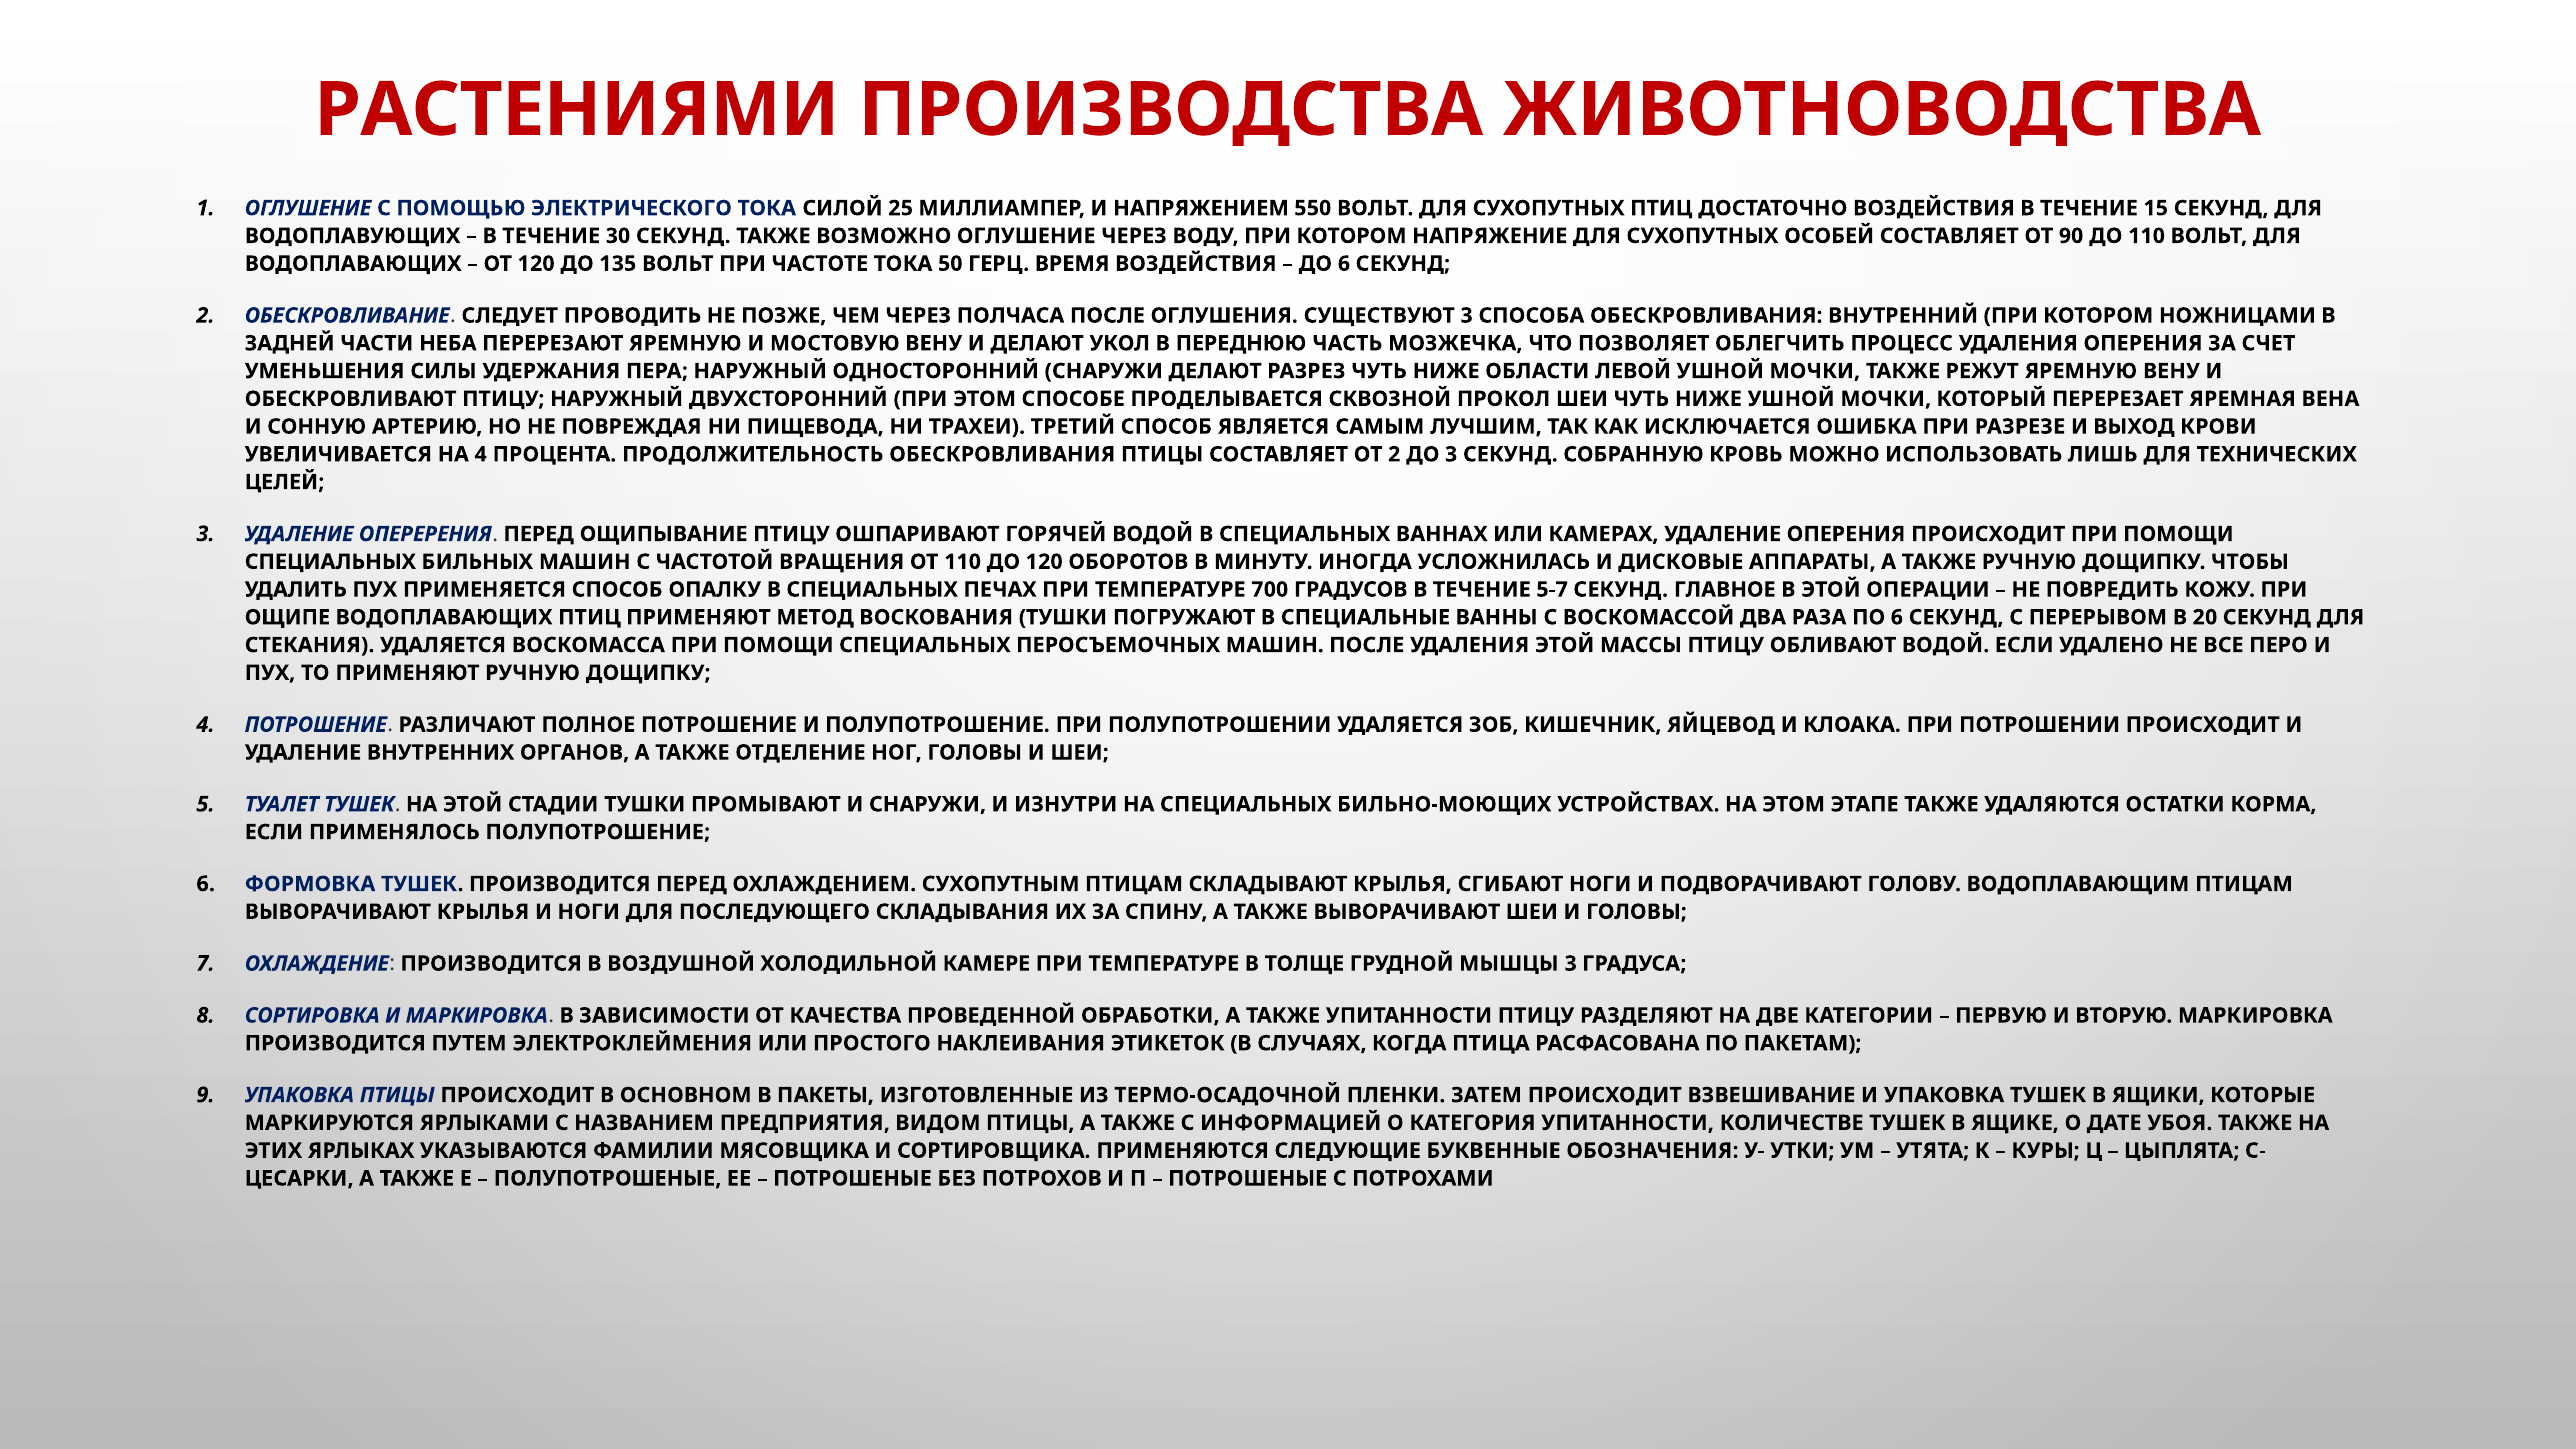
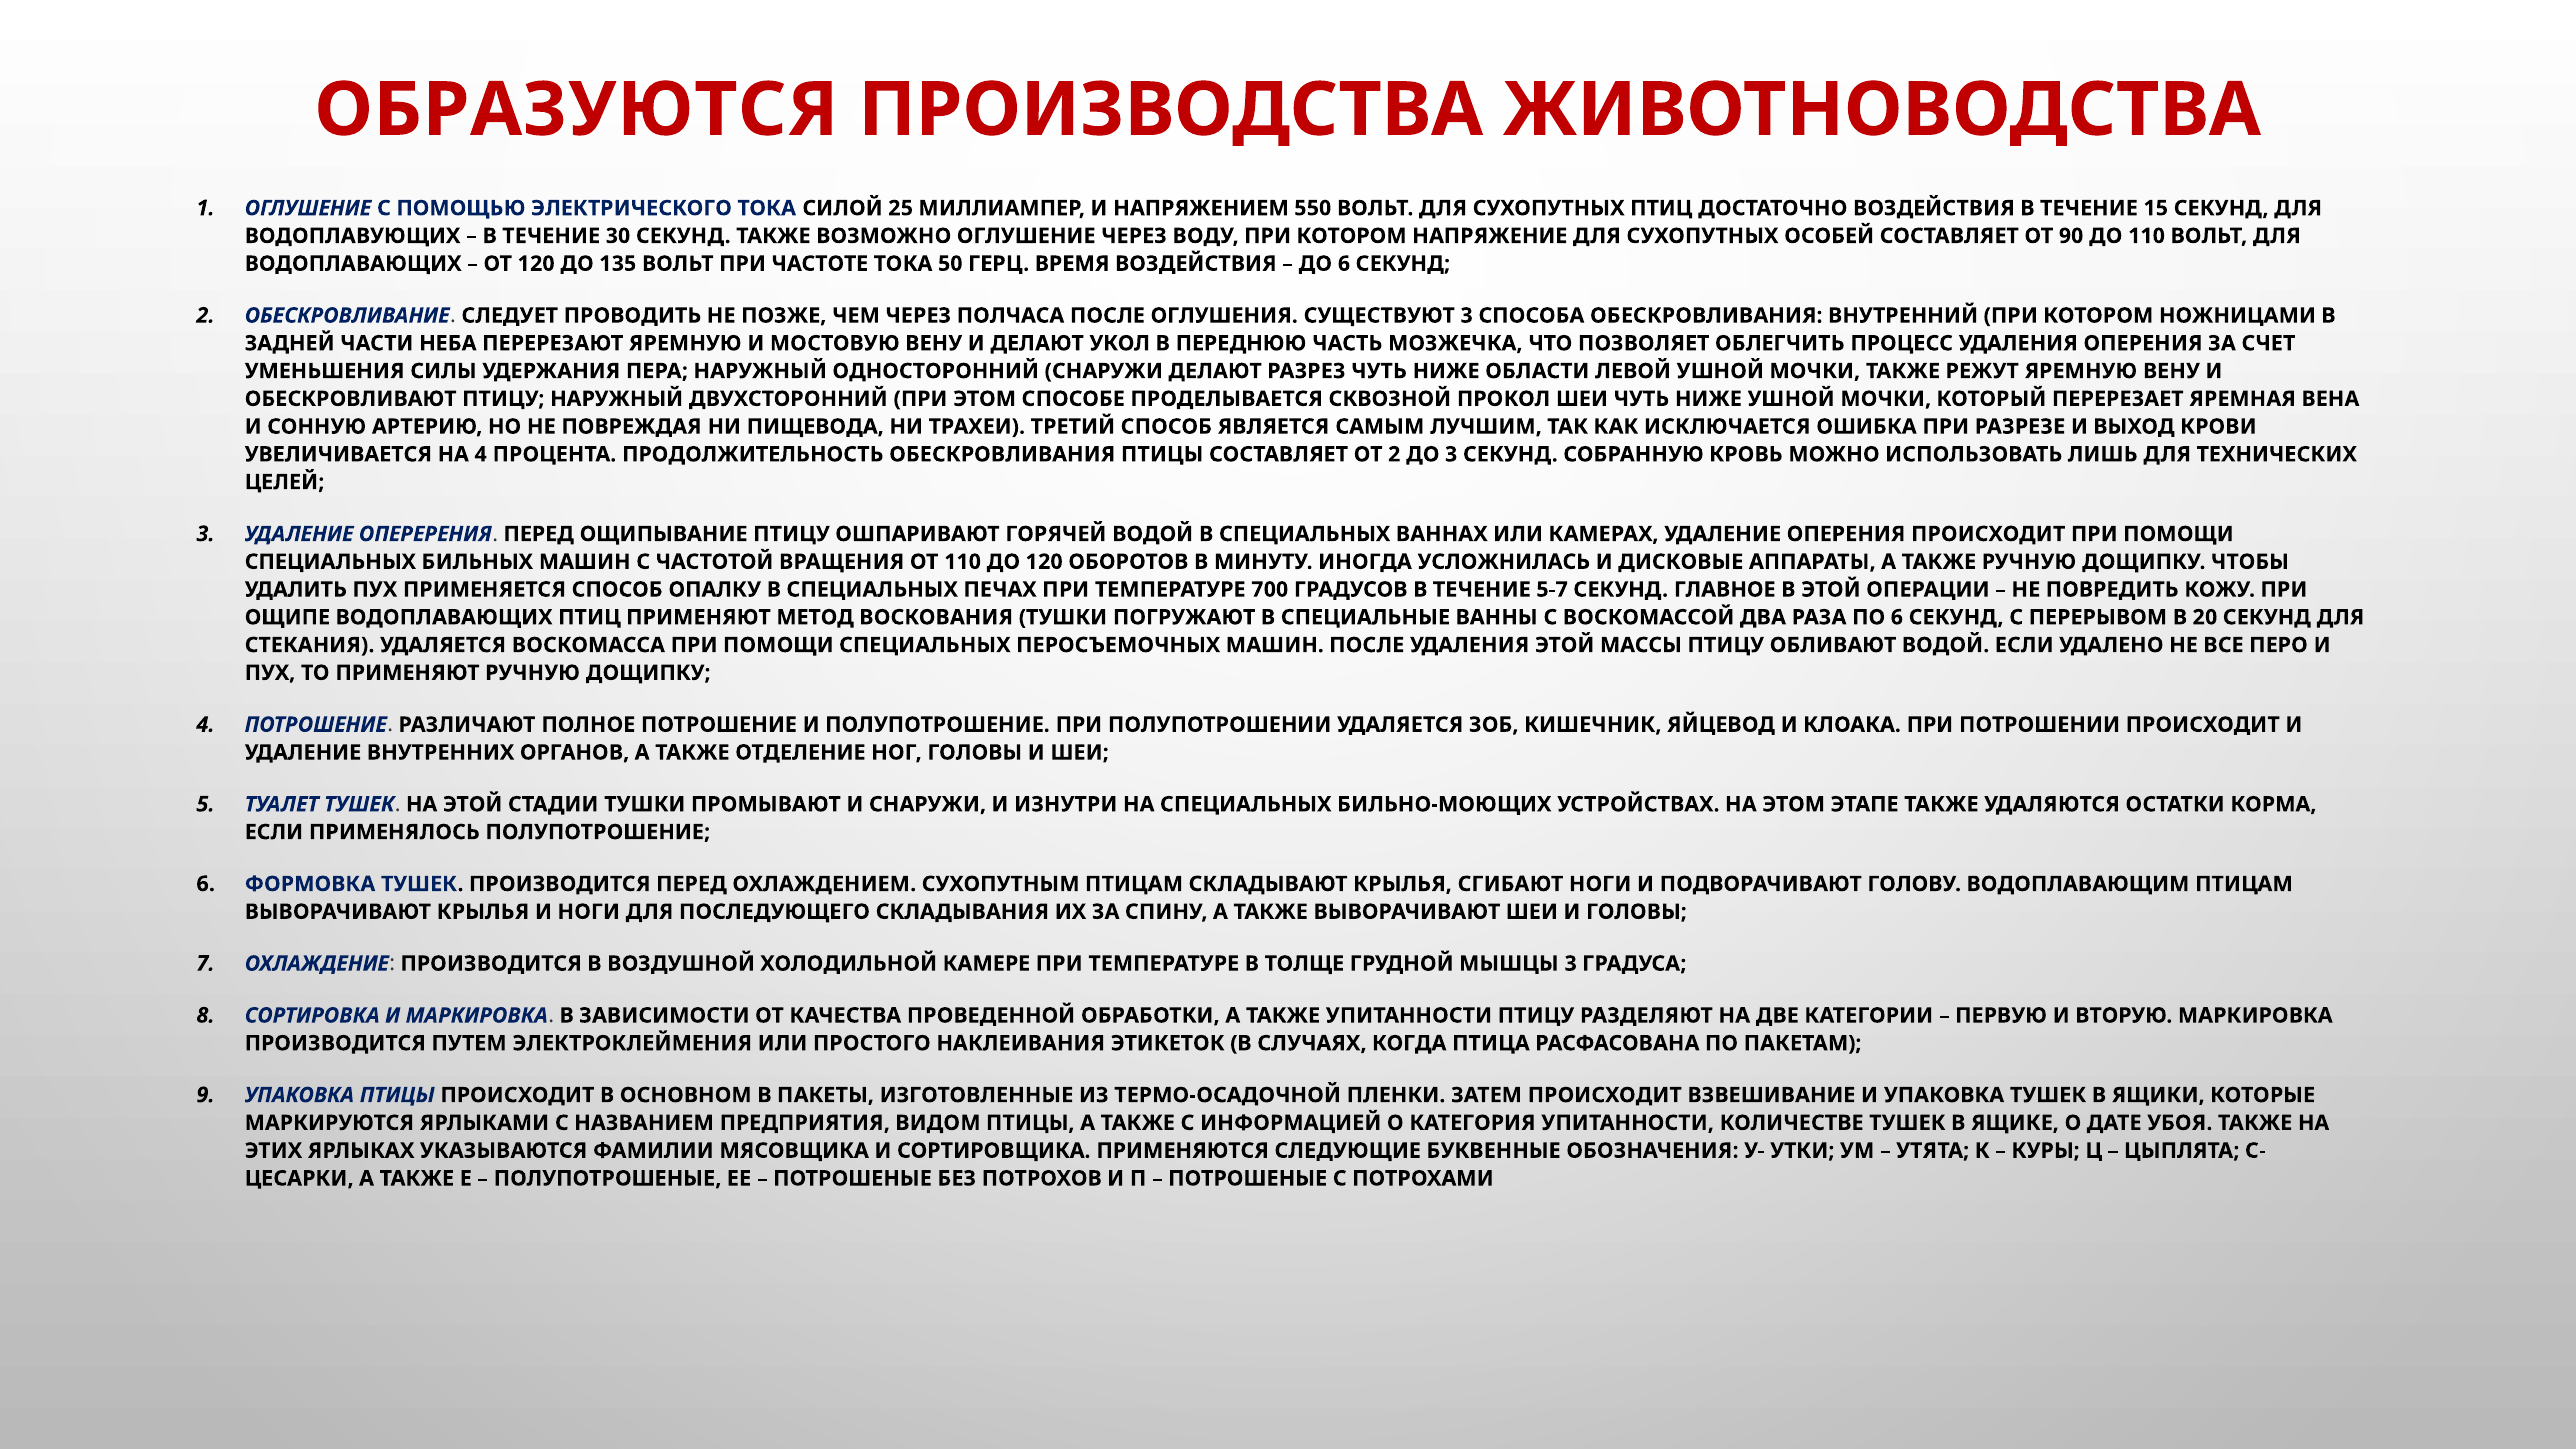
PАСТЕНИЯМИ: PАСТЕНИЯМИ -> ОБPАЗУЮТСЯ (576, 110)
